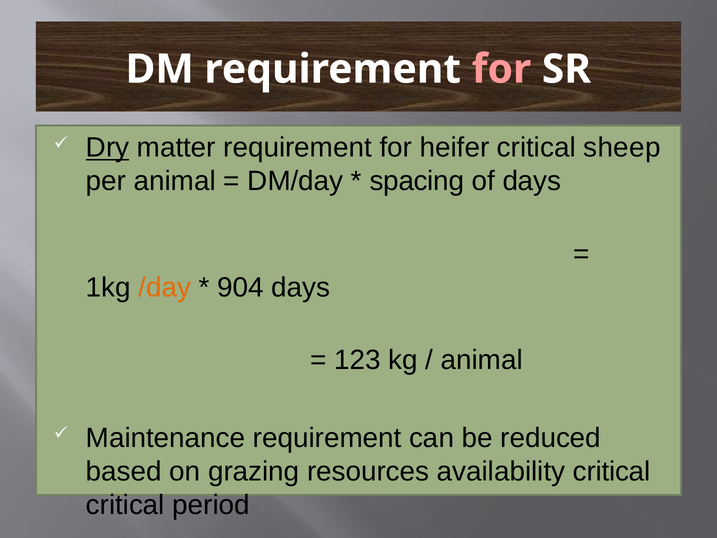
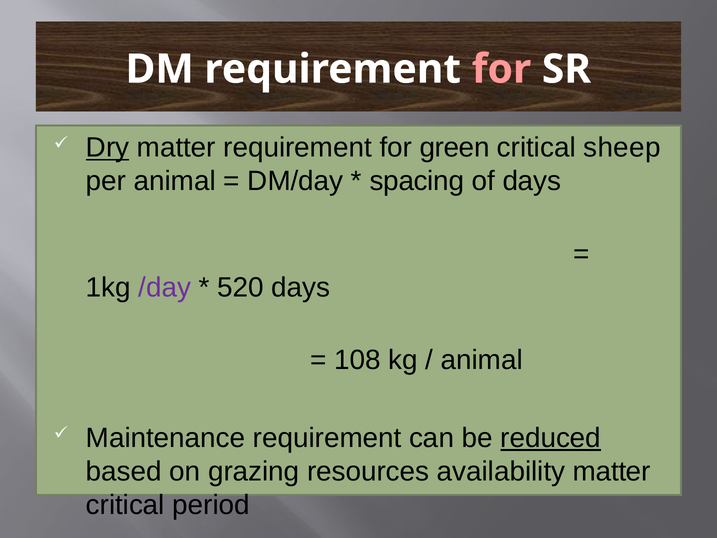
heifer: heifer -> green (455, 148)
/day colour: orange -> purple (165, 287)
904: 904 -> 520 (240, 287)
123: 123 -> 108 (357, 360)
reduced underline: none -> present (551, 438)
availability critical: critical -> matter (612, 471)
